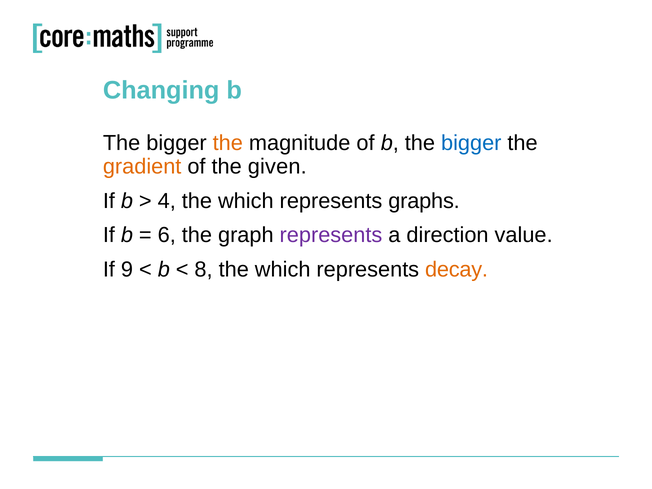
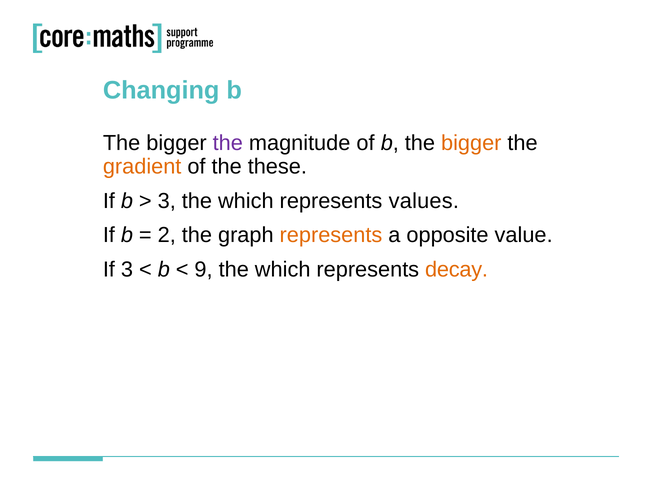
the colour: orange -> purple (228, 143)
bigger colour: blue -> orange (471, 143)
given: given -> these (277, 167)
4: 4 -> 3 (167, 201)
graphs: graphs -> values (424, 201)
6: 6 -> 2 (167, 235)
represents colour: purple -> orange (331, 235)
direction: direction -> opposite (448, 235)
If 9: 9 -> 3 (127, 270)
8: 8 -> 9 (204, 270)
